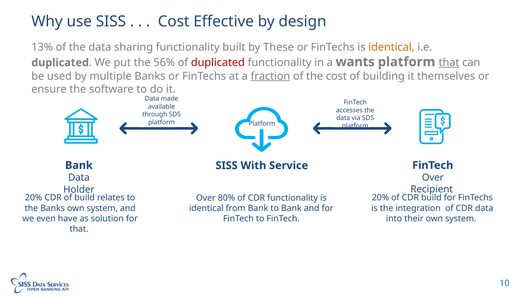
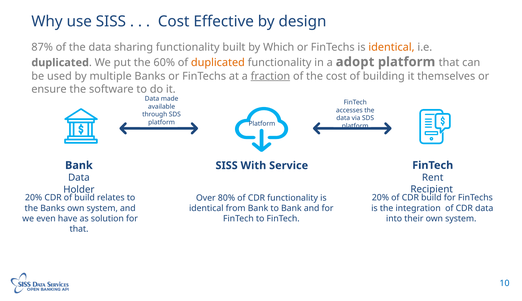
13%: 13% -> 87% (42, 47)
These: These -> Which (279, 47)
56%: 56% -> 60% (164, 63)
duplicated colour: red -> orange (218, 63)
wants: wants -> adopt (355, 62)
that underline: present -> none (449, 63)
Over: Over -> Rent (433, 177)
